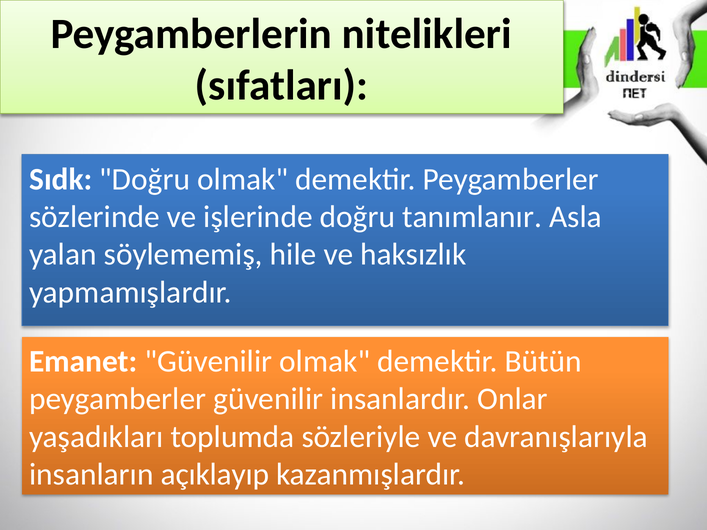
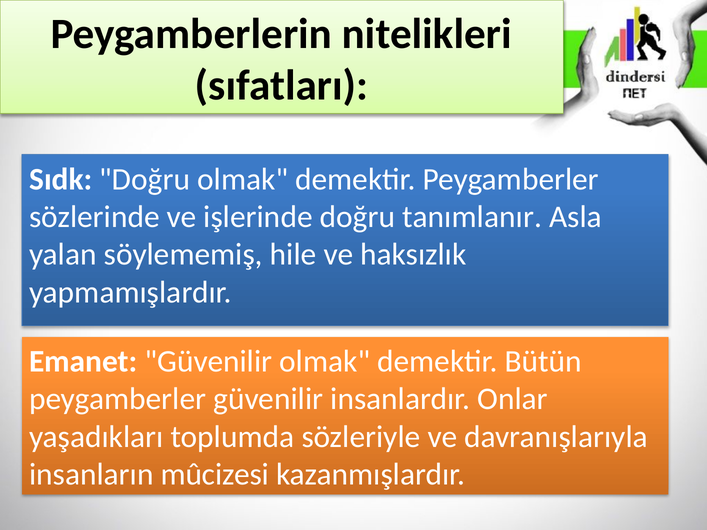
açıklayıp: açıklayıp -> mûcizesi (215, 475)
